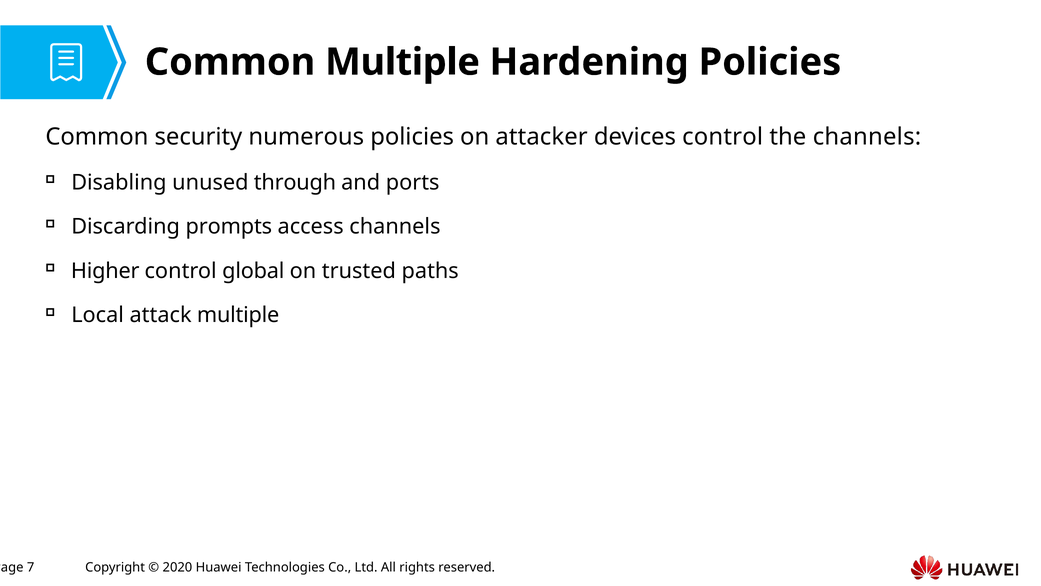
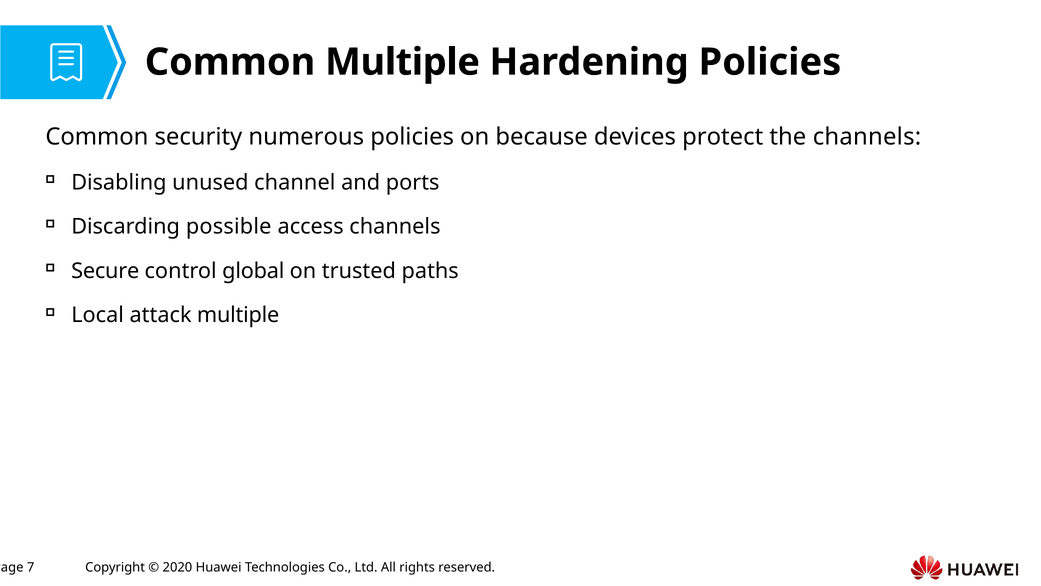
attacker: attacker -> because (542, 137)
devices control: control -> protect (723, 137)
through: through -> channel (295, 182)
prompts: prompts -> possible (229, 227)
Higher: Higher -> Secure (105, 271)
